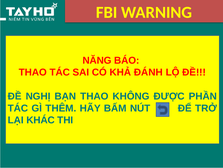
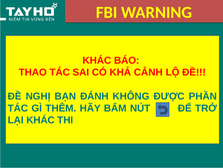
NĂNG: NĂNG -> KHÁC (97, 60)
ĐÁNH: ĐÁNH -> CẢNH (148, 72)
BẠN THAO: THAO -> ĐÁNH (94, 96)
